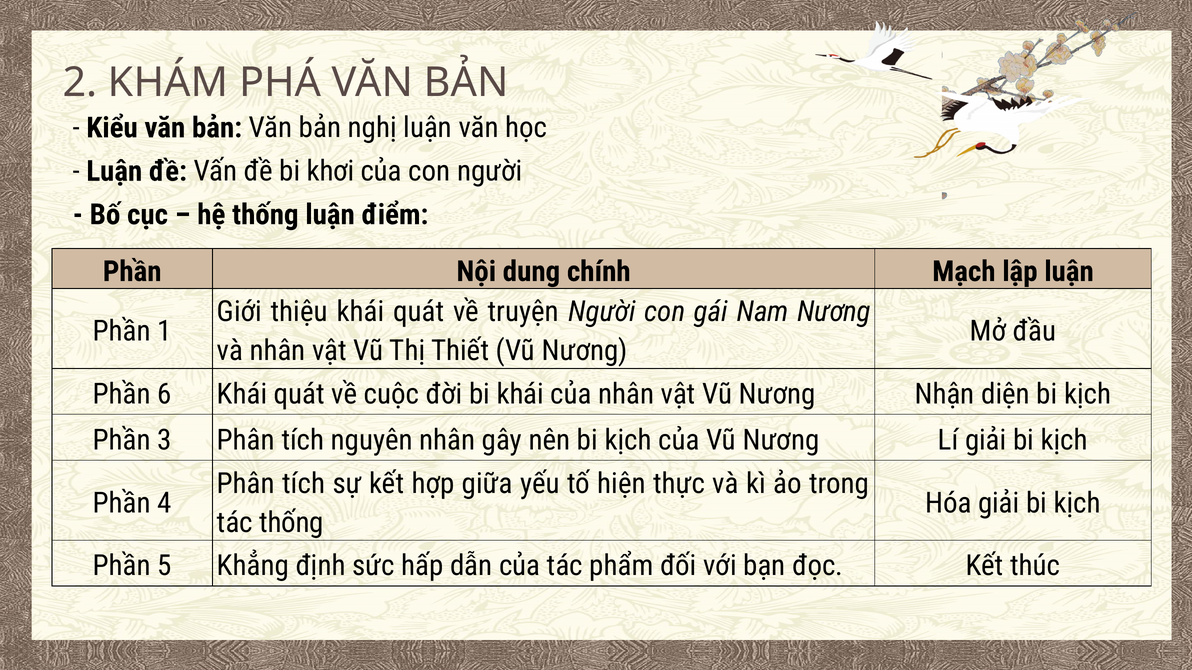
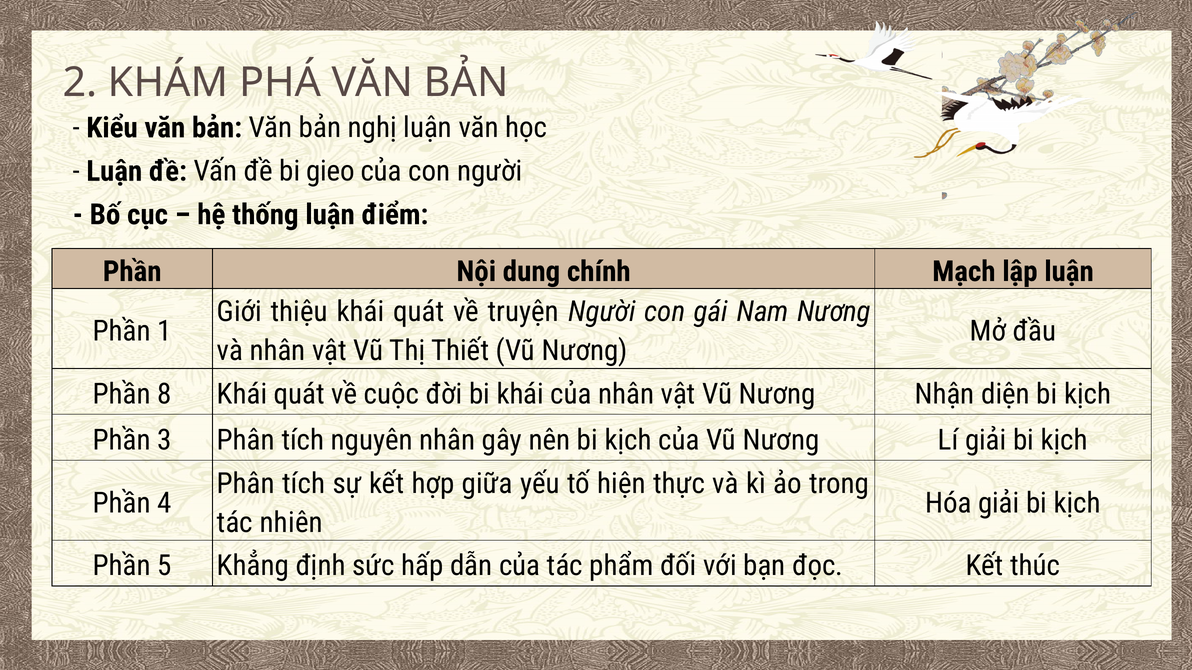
khơi: khơi -> gieo (331, 171)
6: 6 -> 8 (164, 395)
tác thống: thống -> nhiên (291, 523)
